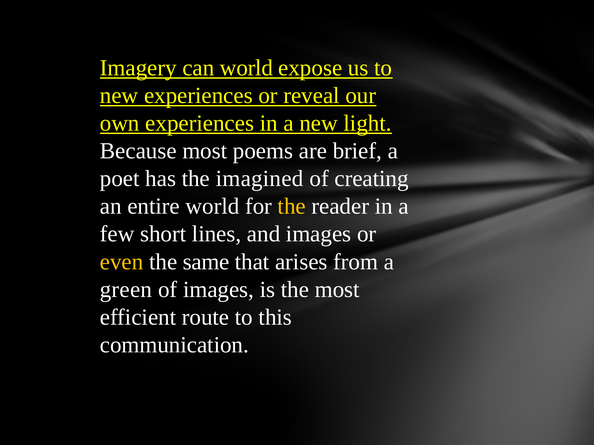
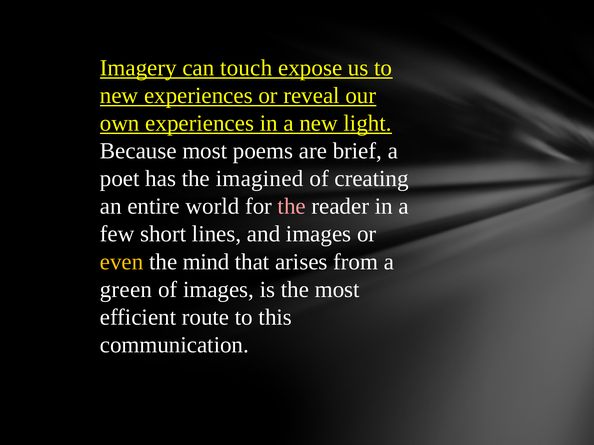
can world: world -> touch (246, 68)
the colour: yellow -> pink (292, 207)
same: same -> mind (206, 262)
